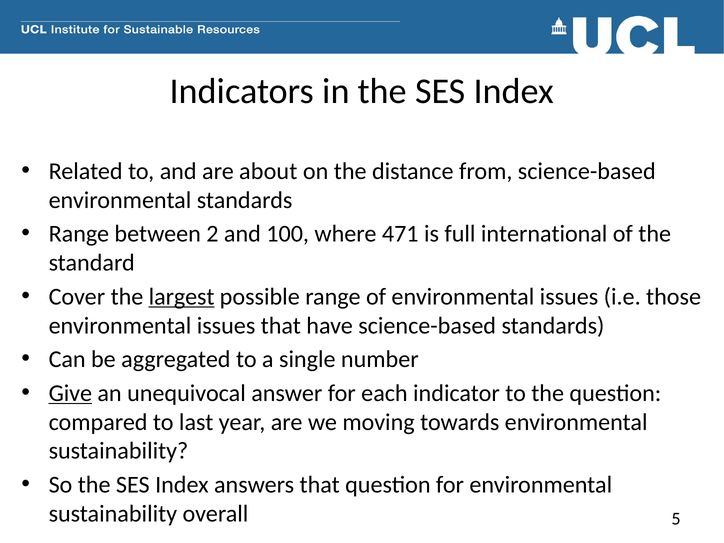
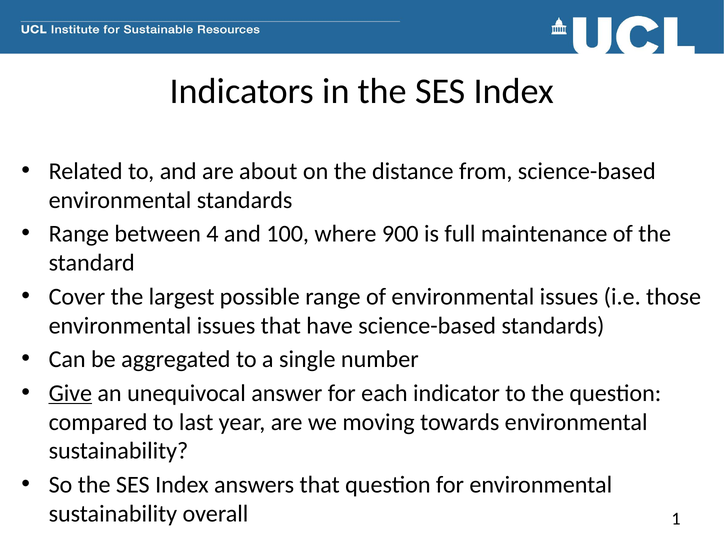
2: 2 -> 4 (212, 234)
471: 471 -> 900 (400, 234)
international: international -> maintenance (544, 234)
largest underline: present -> none (182, 297)
5: 5 -> 1 (676, 519)
